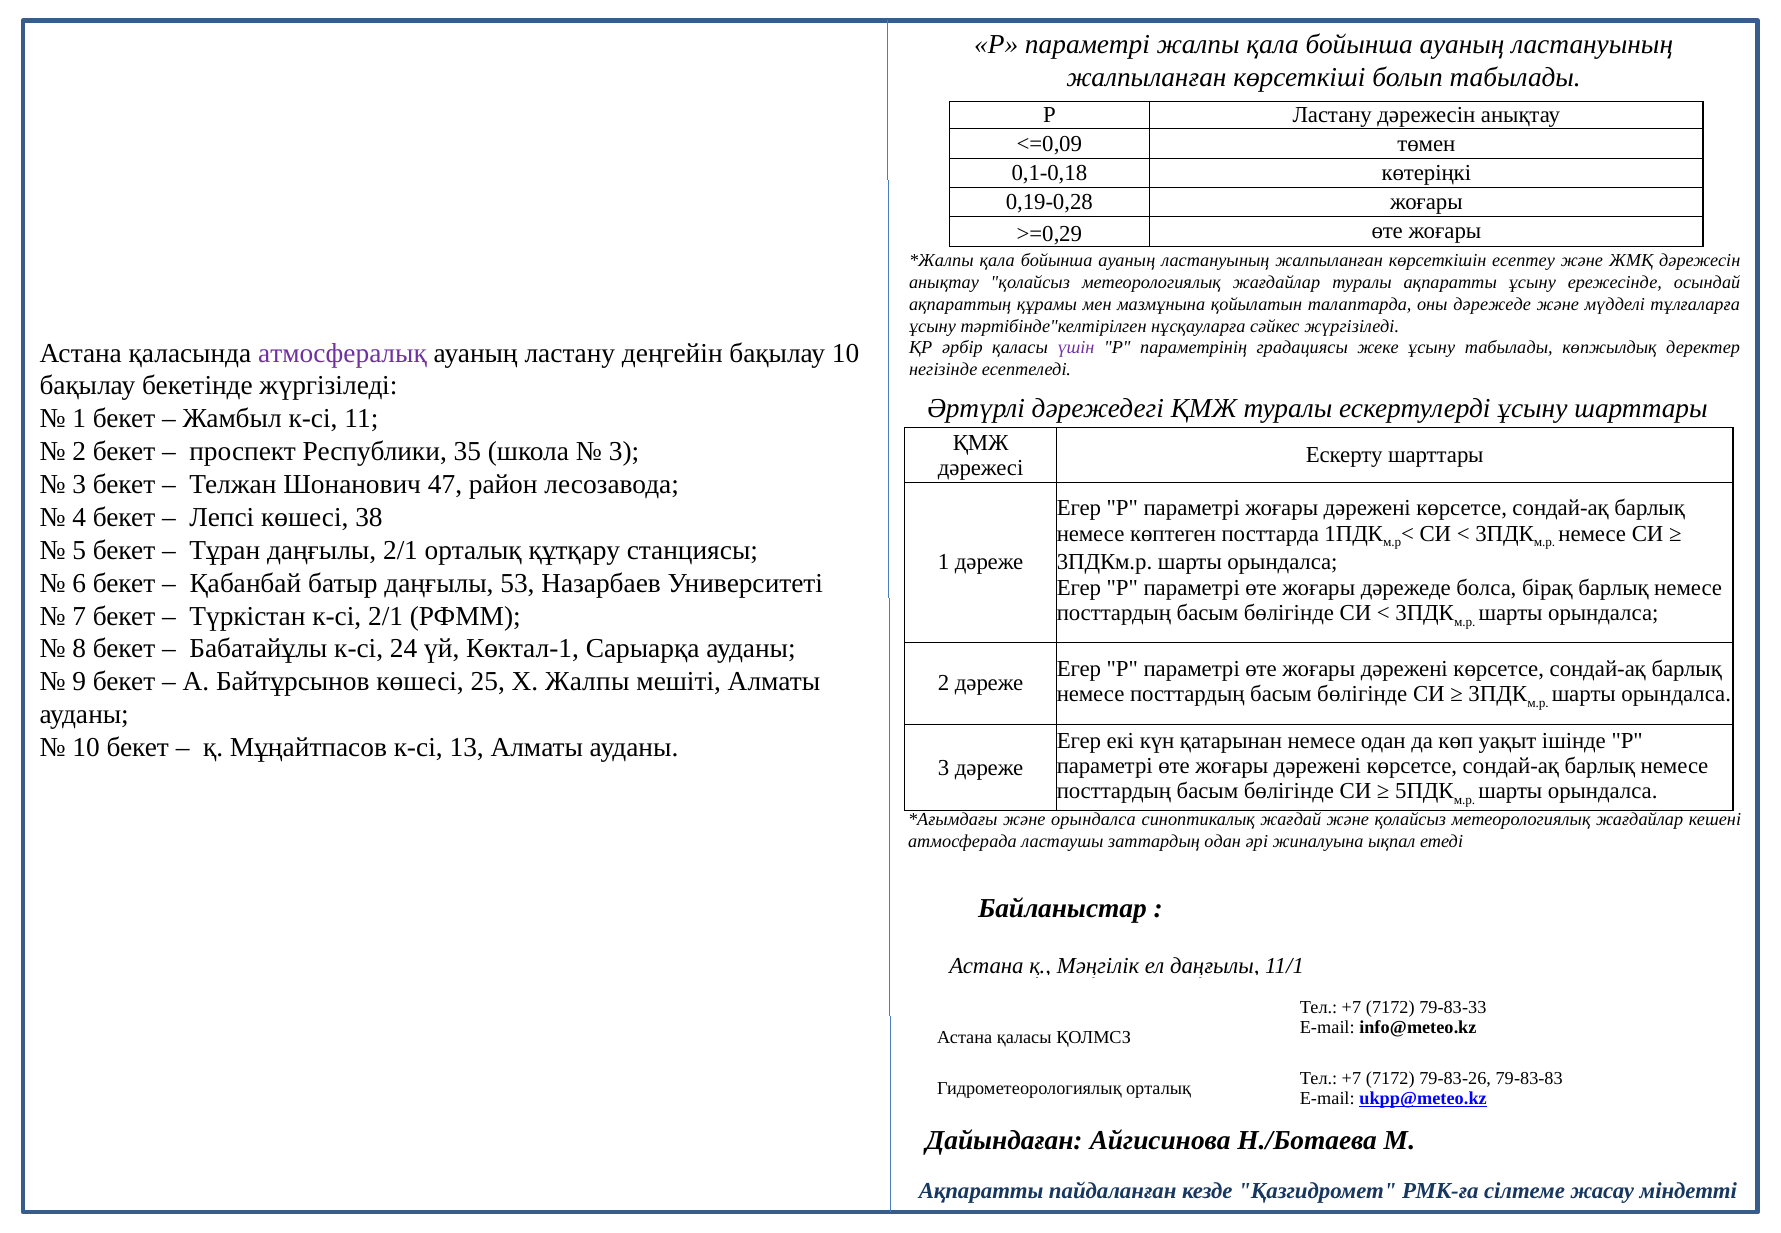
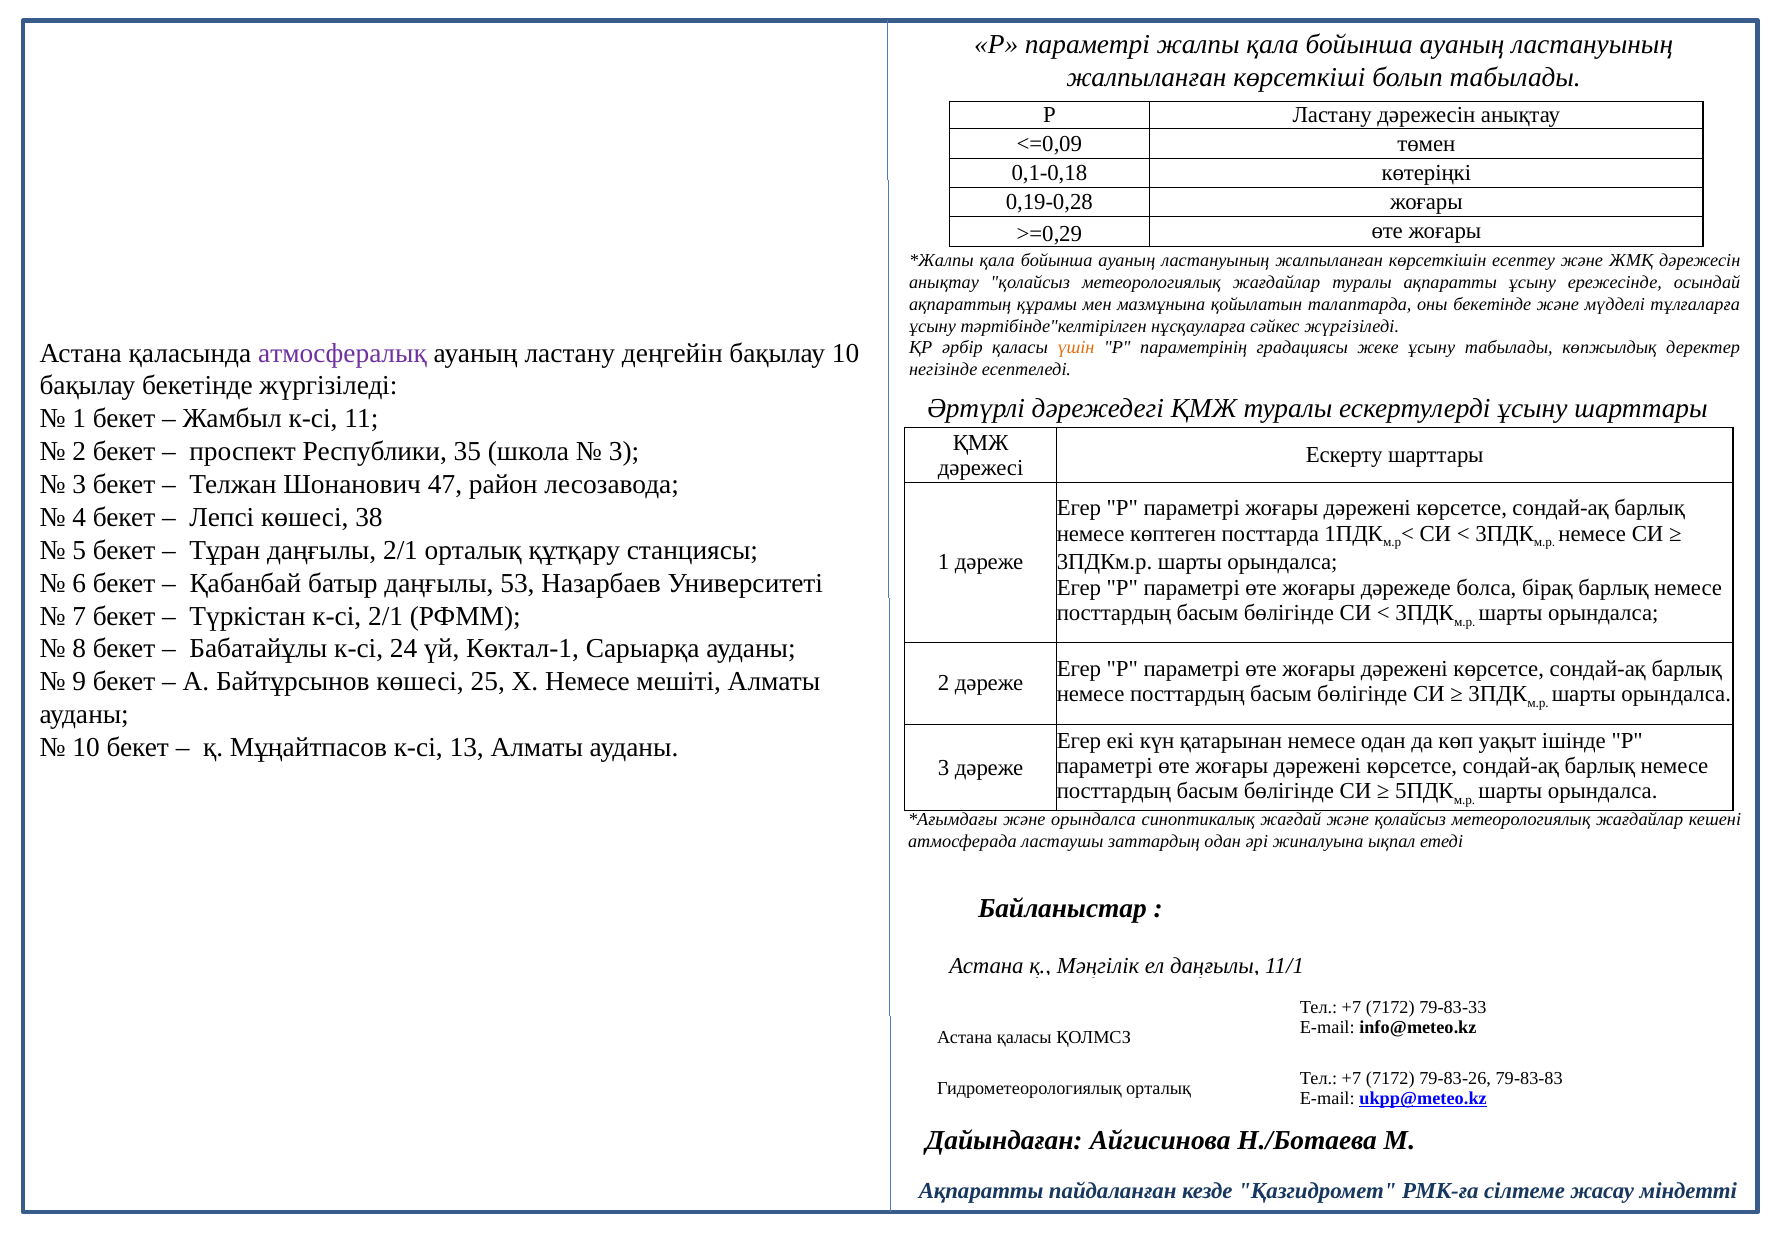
оны дәрежеде: дәрежеде -> бекетінде (1492, 304)
үшін colour: purple -> orange (1076, 348)
Х Жалпы: Жалпы -> Немесе (587, 682)
